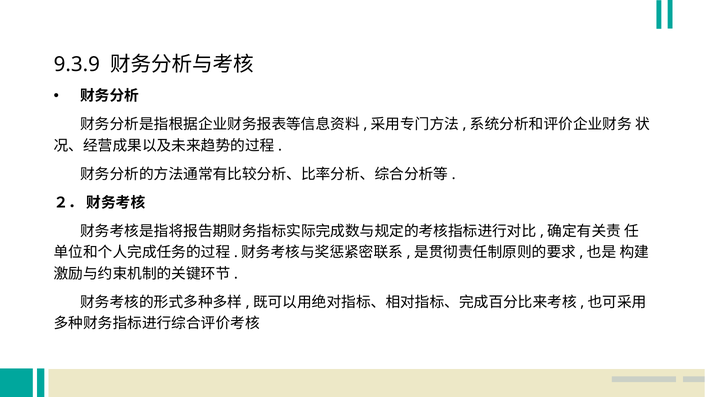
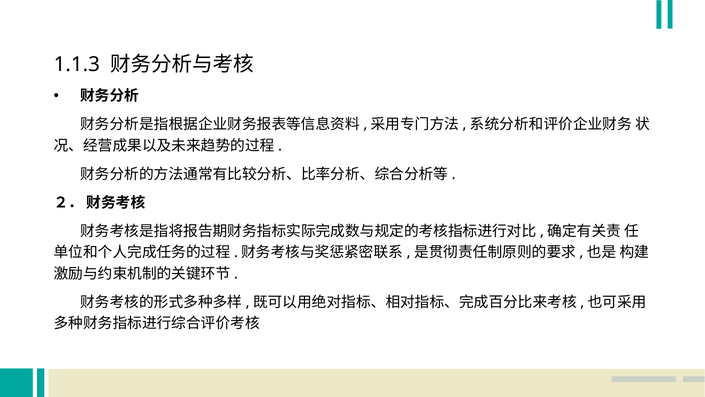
9.3.9: 9.3.9 -> 1.1.3 (77, 64)
